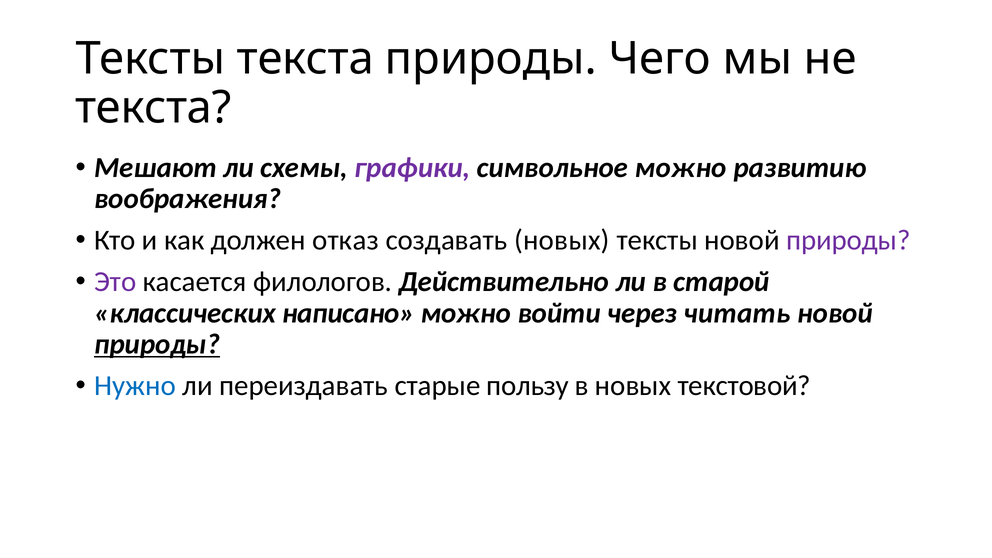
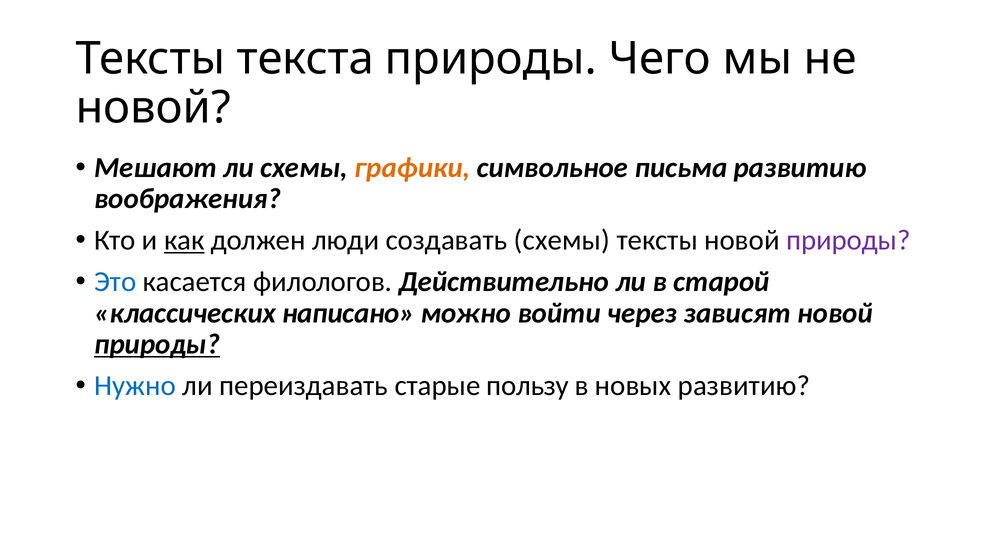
текста: текста -> новой (153, 108)
графики colour: purple -> orange (412, 168)
символьное можно: можно -> письма (681, 168)
как underline: none -> present (184, 240)
отказ: отказ -> люди (346, 240)
создавать новых: новых -> схемы (562, 240)
Это colour: purple -> blue (115, 282)
читать: читать -> зависят (737, 313)
новых текстовой: текстовой -> развитию (744, 386)
